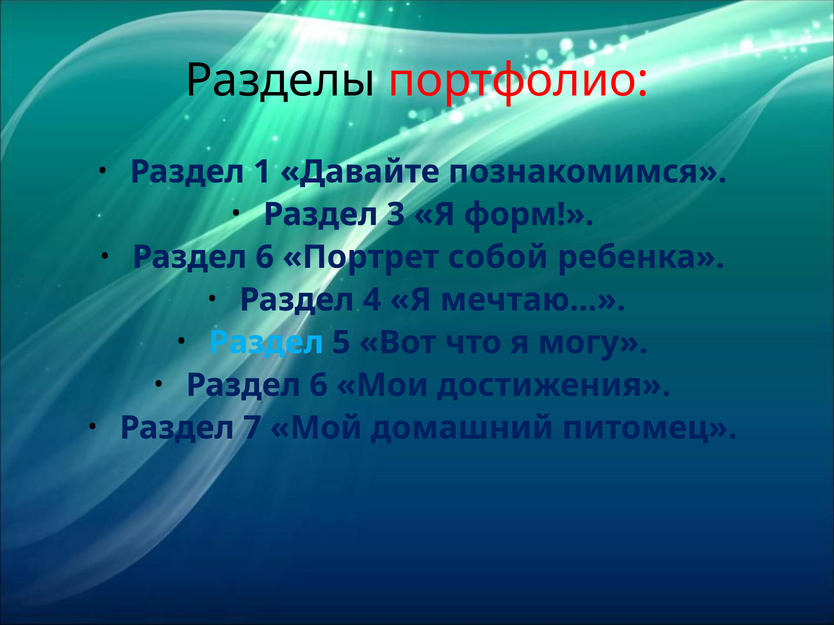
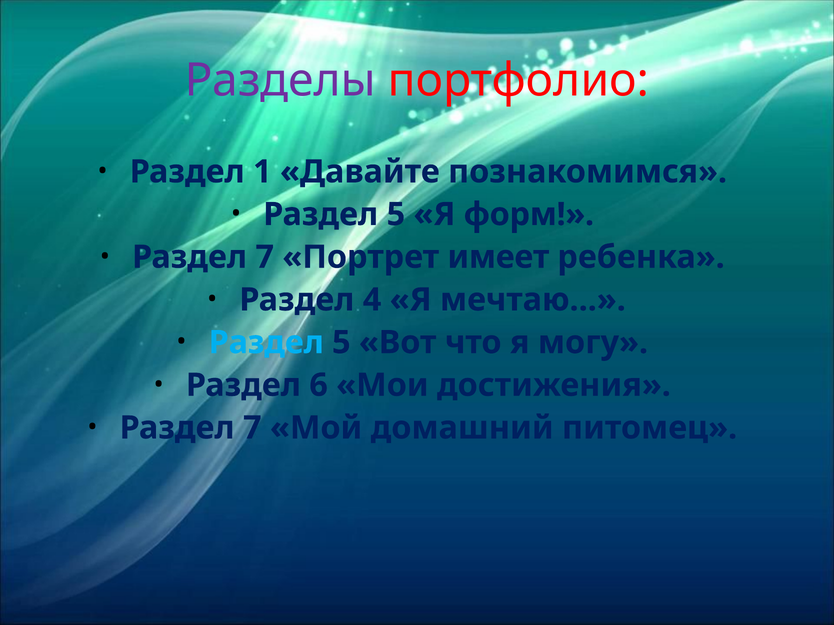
Разделы colour: black -> purple (280, 80)
3: 3 -> 5 (396, 215)
6: 6 -> 7 (265, 257)
собой: собой -> имеет (498, 257)
